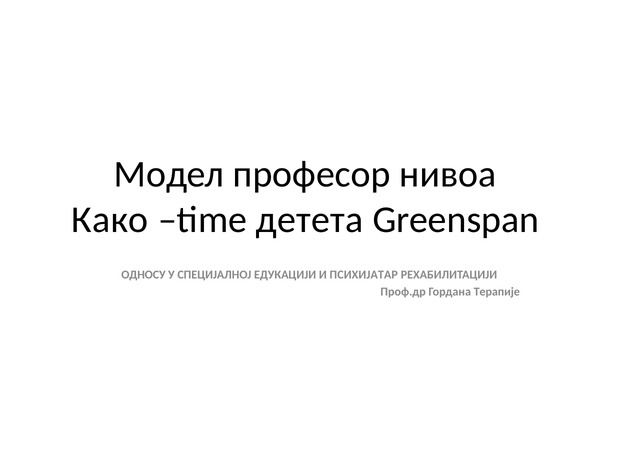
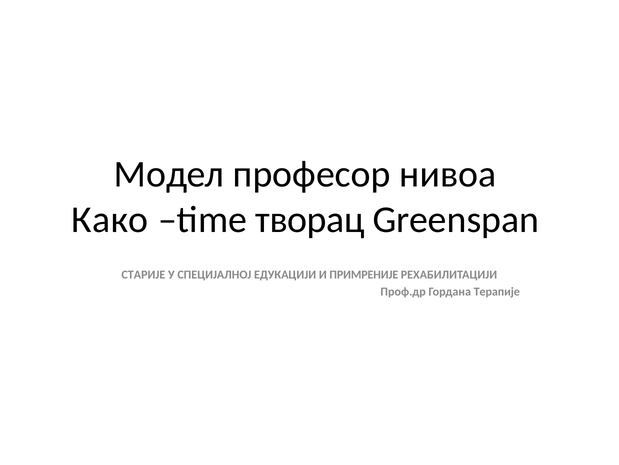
детета: детета -> творац (310, 219)
ОДНОСУ: ОДНОСУ -> СТАРИЈЕ (143, 274)
ПСИХИЈАТАР: ПСИХИЈАТАР -> ПРИМРЕНИЈЕ (364, 274)
